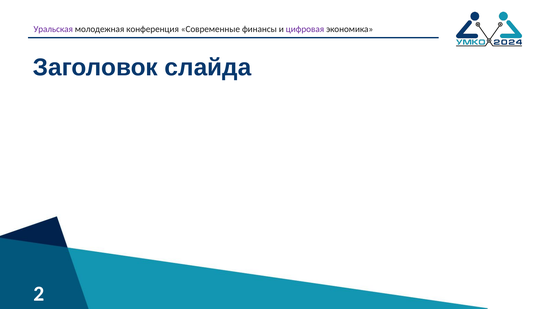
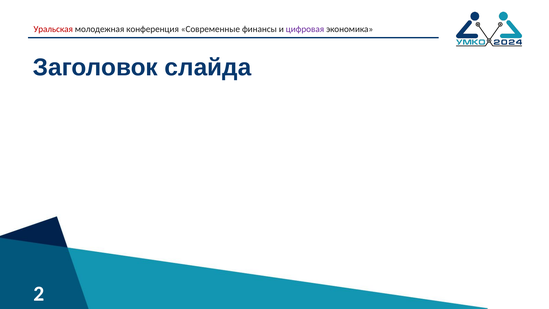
Уральская colour: purple -> red (53, 29)
